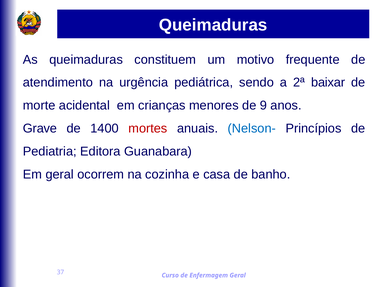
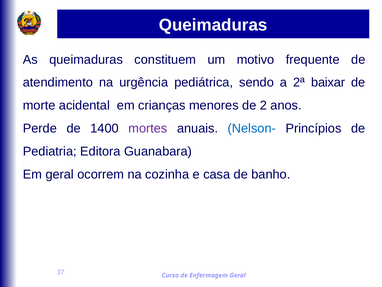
9: 9 -> 2 (263, 105)
Grave: Grave -> Perde (40, 128)
mortes colour: red -> purple (148, 128)
